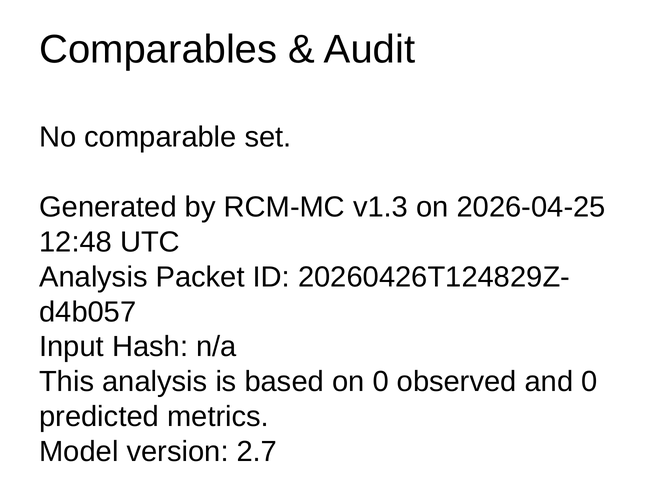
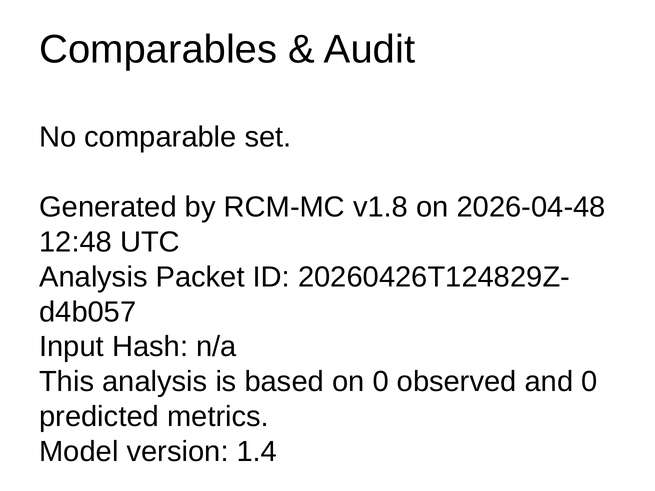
v1.3: v1.3 -> v1.8 (381, 207)
2026-04-25: 2026-04-25 -> 2026-04-48 (531, 207)
2.7: 2.7 -> 1.4 (257, 452)
